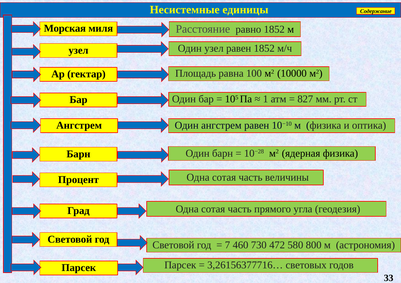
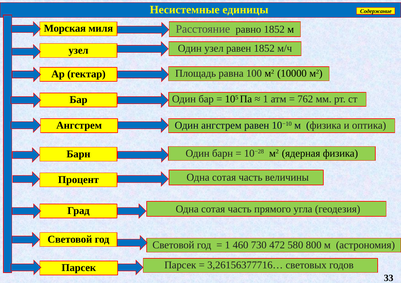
827: 827 -> 762 (305, 99)
7: 7 -> 1 (228, 245)
